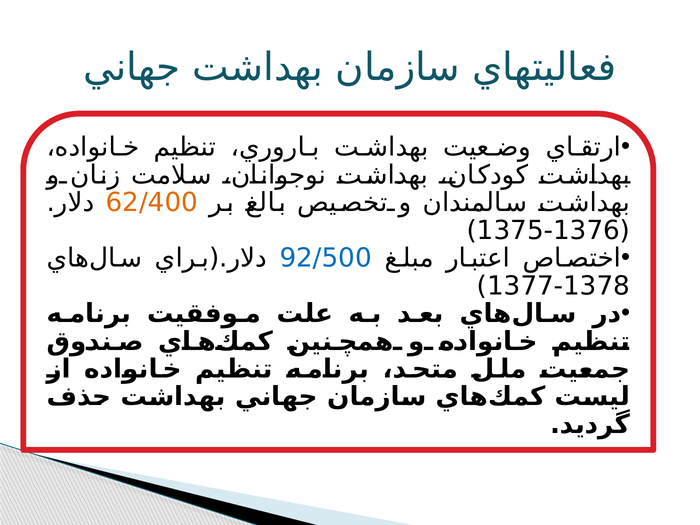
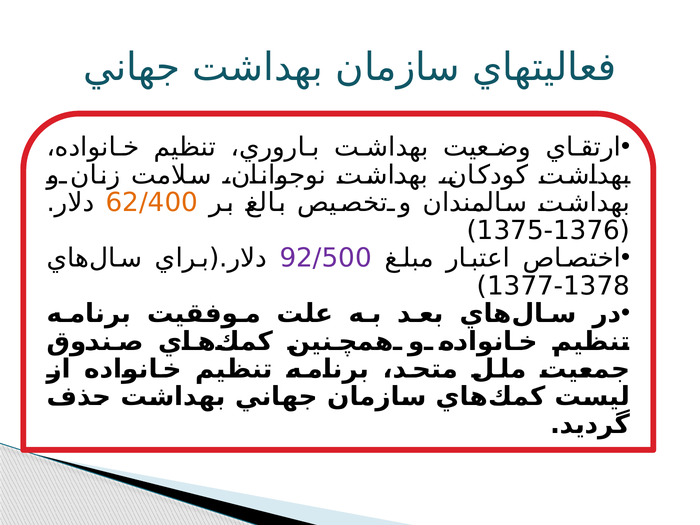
92/500 colour: blue -> purple (326, 258)
